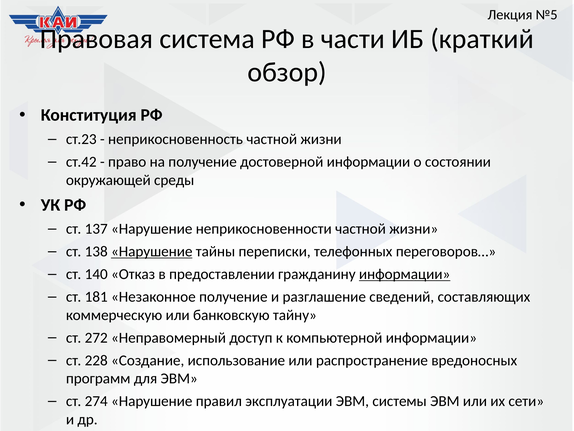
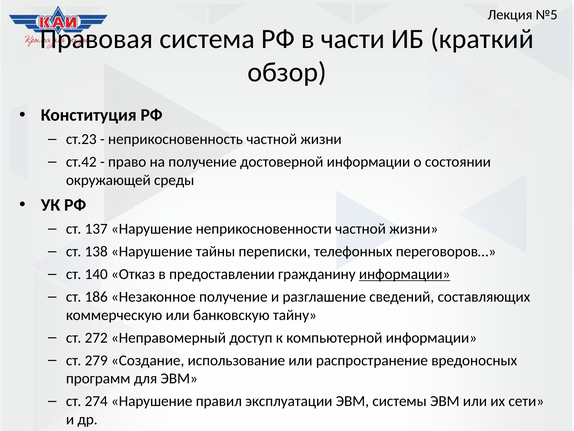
Нарушение underline: present -> none (152, 251)
181: 181 -> 186 (96, 297)
228: 228 -> 279 (96, 360)
